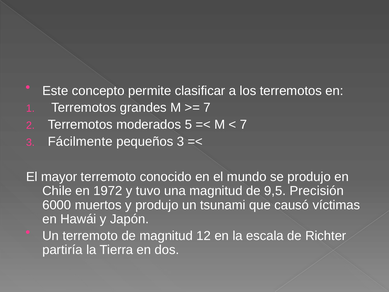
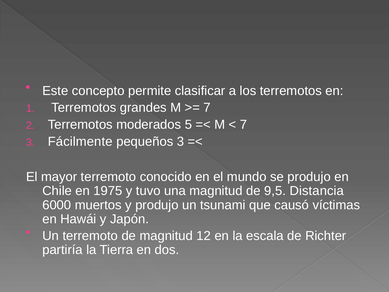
1972: 1972 -> 1975 (108, 191)
Precisión: Precisión -> Distancia (317, 191)
